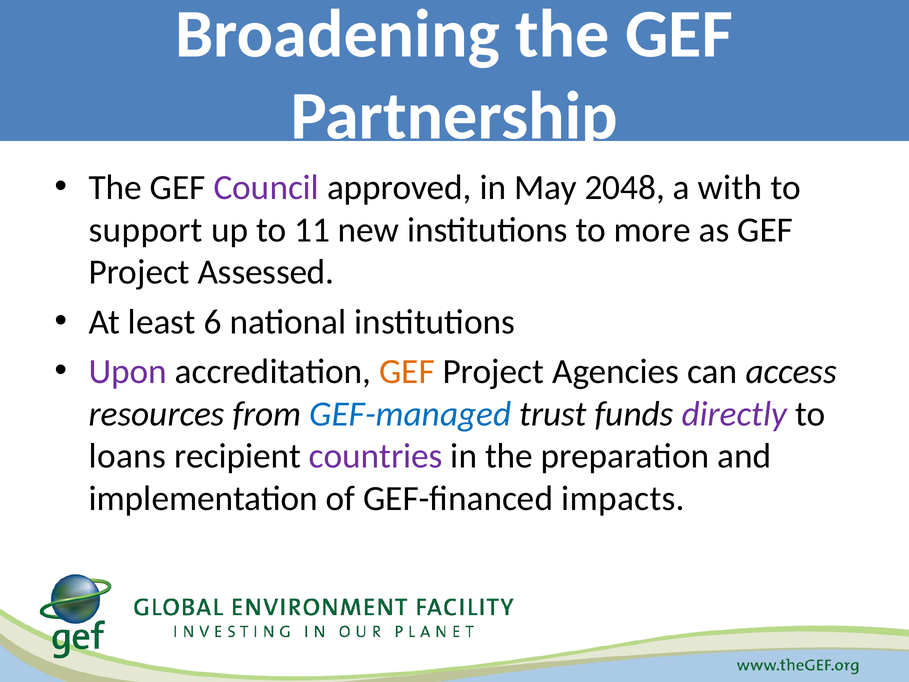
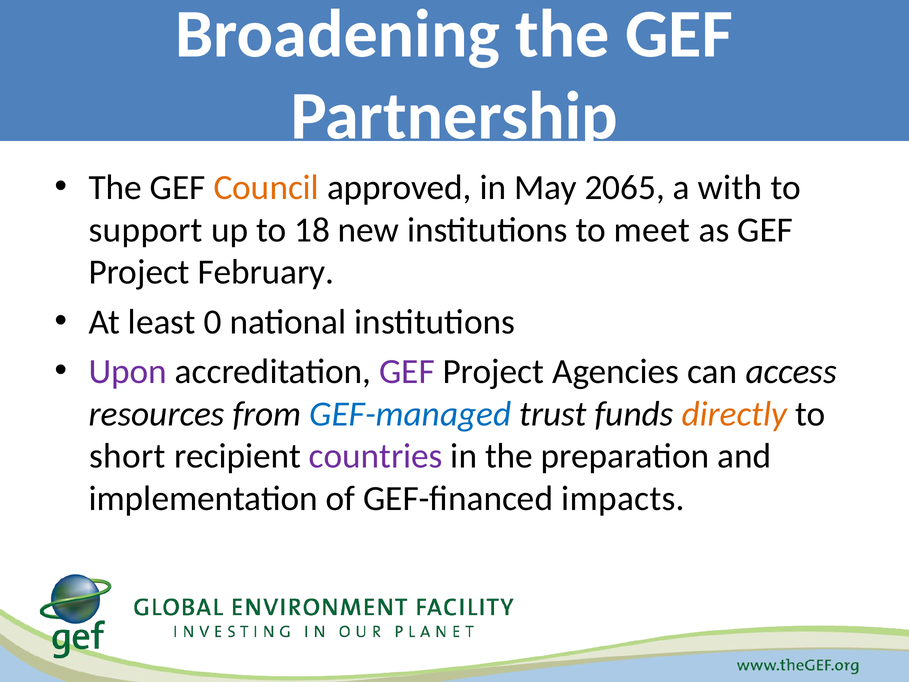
Council colour: purple -> orange (266, 187)
2048: 2048 -> 2065 (625, 187)
11: 11 -> 18 (312, 230)
more: more -> meet (652, 230)
Assessed: Assessed -> February (266, 272)
6: 6 -> 0 (213, 322)
GEF colour: orange -> purple (407, 371)
directly colour: purple -> orange (734, 414)
loans: loans -> short (127, 456)
